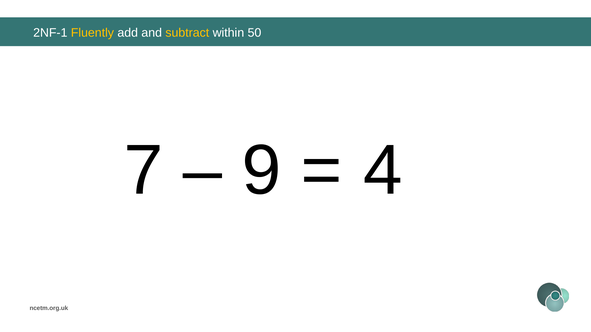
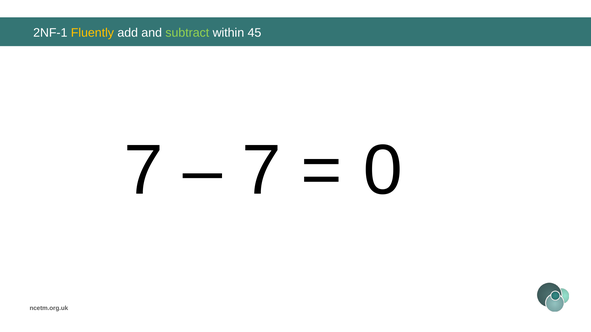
subtract colour: yellow -> light green (187, 33)
50: 50 -> 45 (254, 33)
9: 9 -> 7 (261, 171)
4: 4 -> 0 (383, 171)
